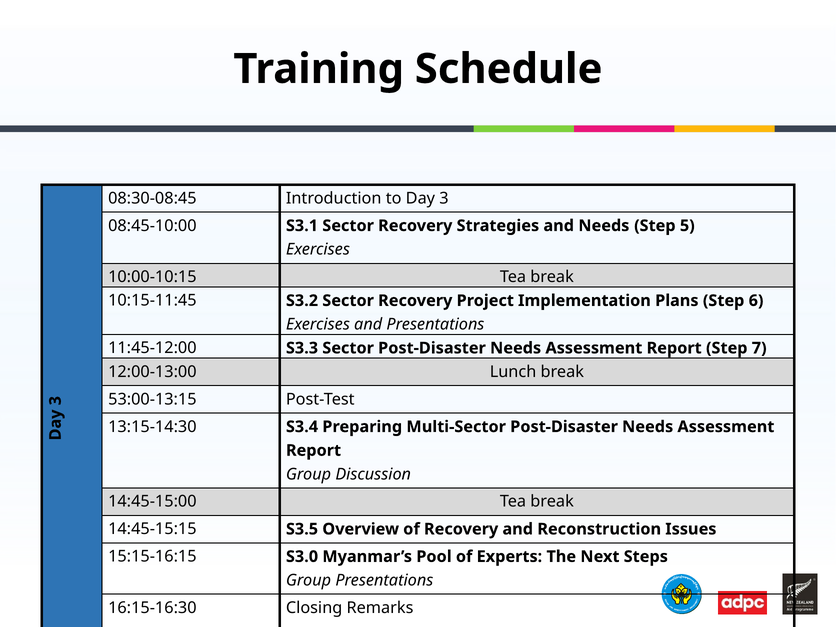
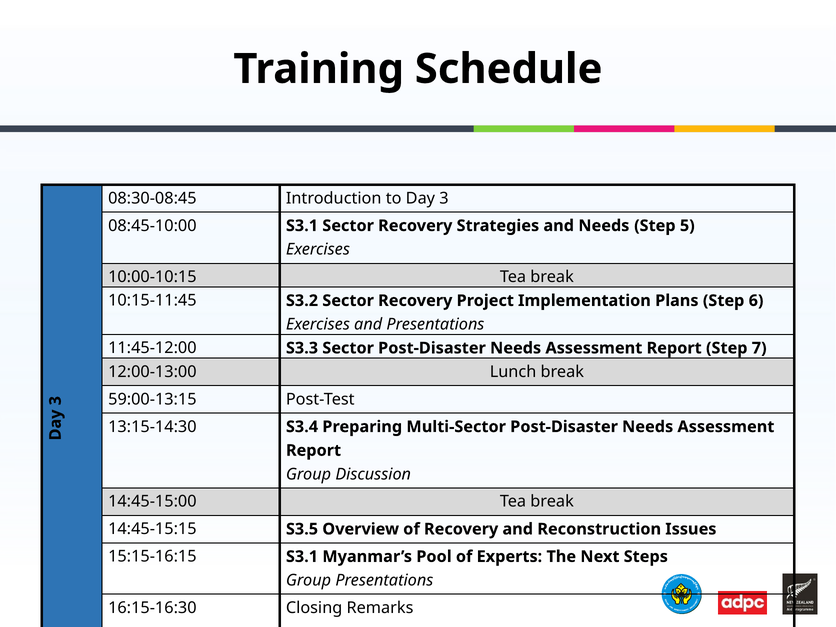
53:00-13:15: 53:00-13:15 -> 59:00-13:15 (152, 399)
15:15-16:15 S3.0: S3.0 -> S3.1 (302, 557)
